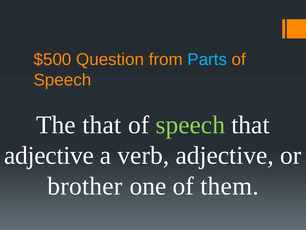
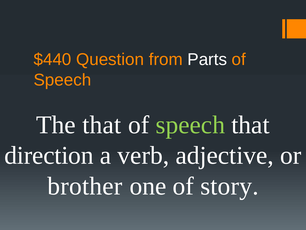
$500: $500 -> $440 (53, 59)
Parts colour: light blue -> white (207, 59)
adjective: adjective -> direction (49, 155)
them: them -> story (230, 186)
